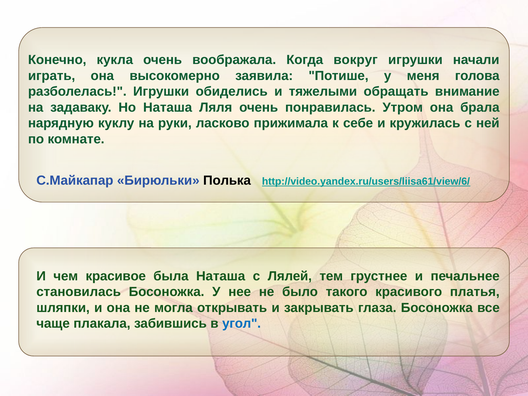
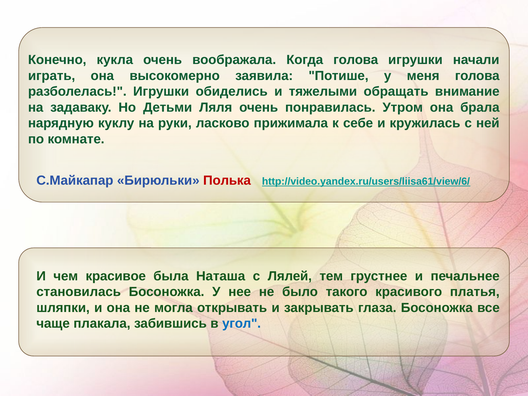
Когда вокруг: вокруг -> голова (356, 60)
Но Наташа: Наташа -> Детьми (168, 107)
Полька colour: black -> red (227, 180)
